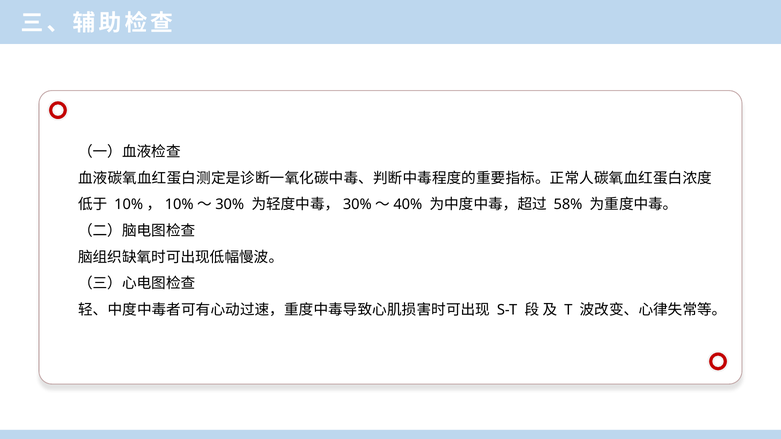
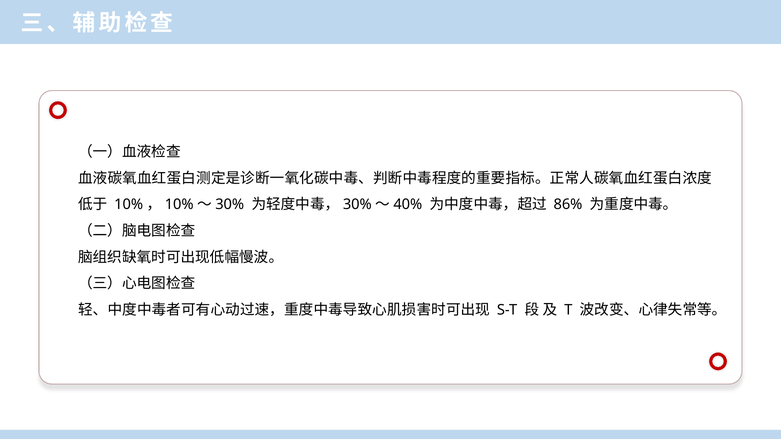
58%: 58% -> 86% (568, 205)
